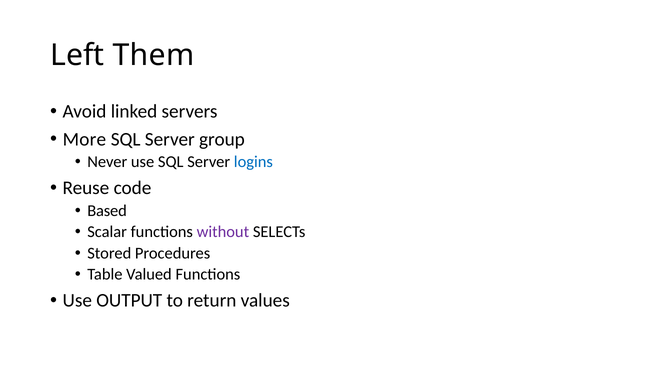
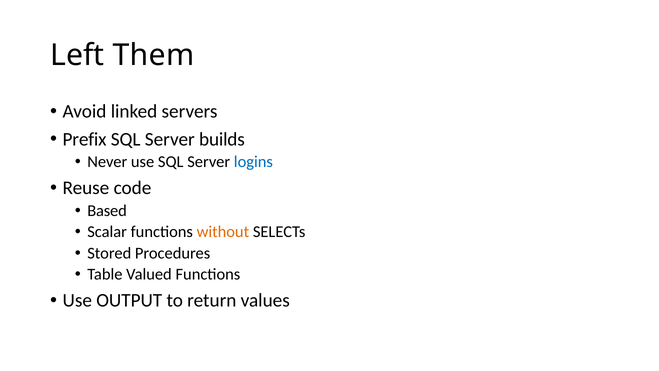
More: More -> Prefix (85, 139)
group: group -> builds (222, 139)
without colour: purple -> orange (223, 232)
